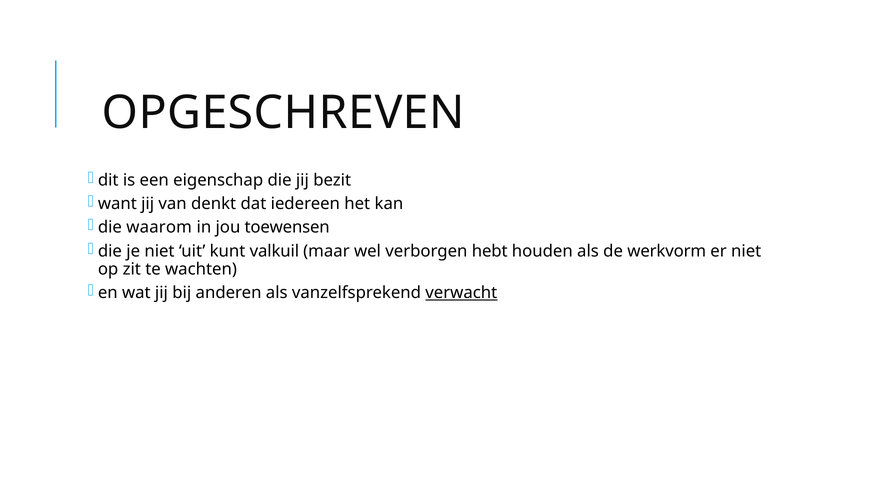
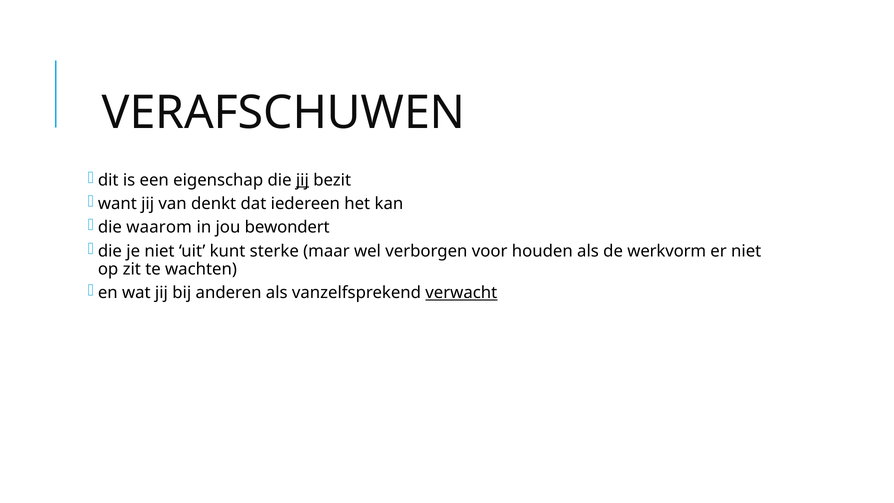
OPGESCHREVEN: OPGESCHREVEN -> VERAFSCHUWEN (283, 113)
jij underline: none -> present (302, 180)
toewensen: toewensen -> bewondert (287, 227)
valkuil: valkuil -> sterke (274, 251)
hebt: hebt -> voor (490, 251)
